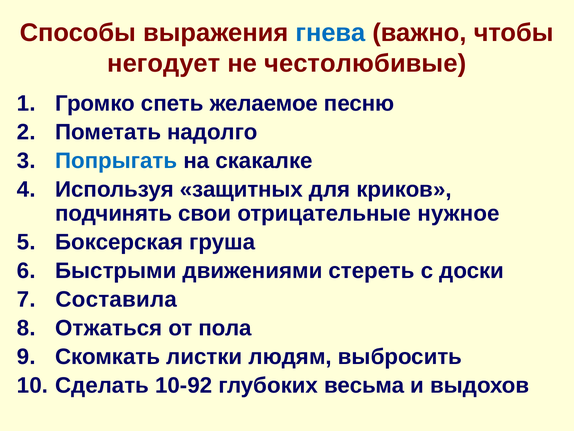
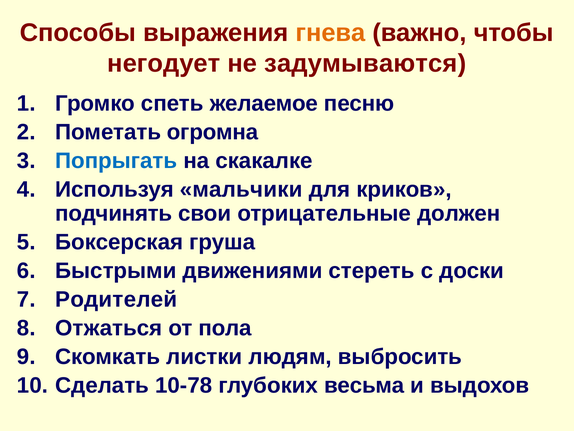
гнева colour: blue -> orange (330, 33)
честолюбивые: честолюбивые -> задумываются (365, 63)
надолго: надолго -> огромна (212, 132)
защитных: защитных -> мальчики (241, 189)
нужное: нужное -> должен (459, 213)
Составила: Составила -> Родителей (116, 299)
10-92: 10-92 -> 10-78 (184, 385)
